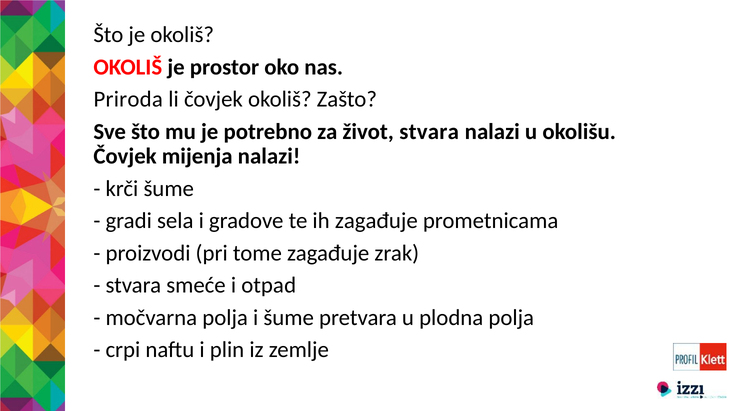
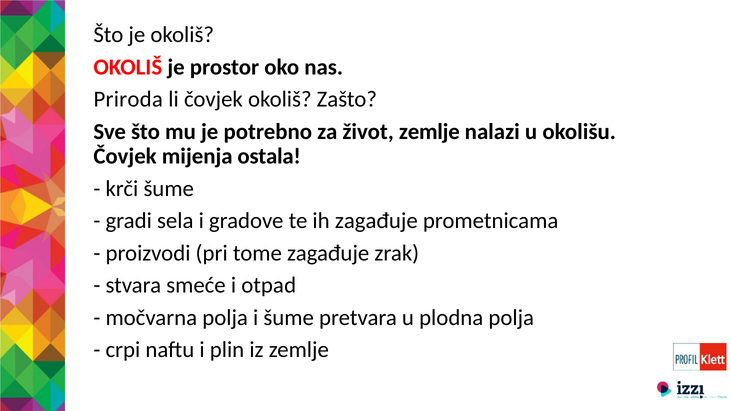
život stvara: stvara -> zemlje (429, 132)
mijenja nalazi: nalazi -> ostala (269, 156)
